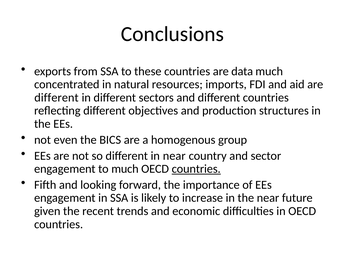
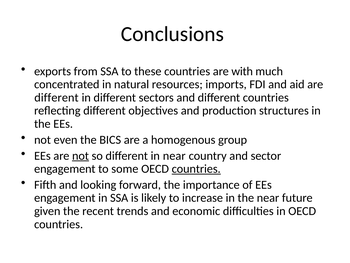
data: data -> with (242, 71)
not underline: none -> present (81, 155)
to much: much -> some (125, 169)
